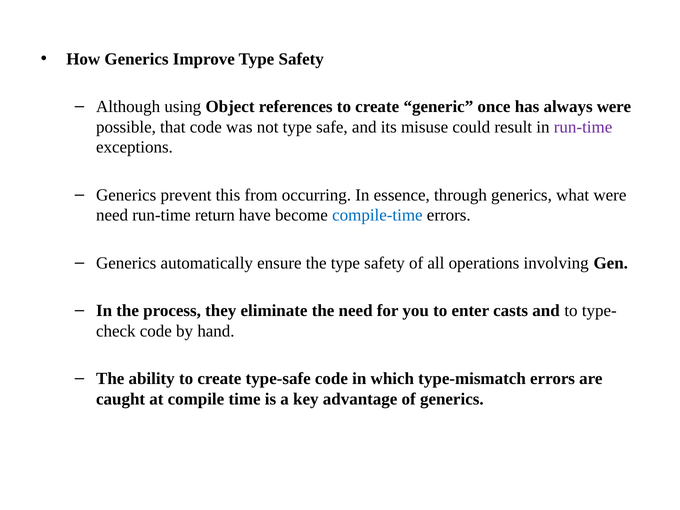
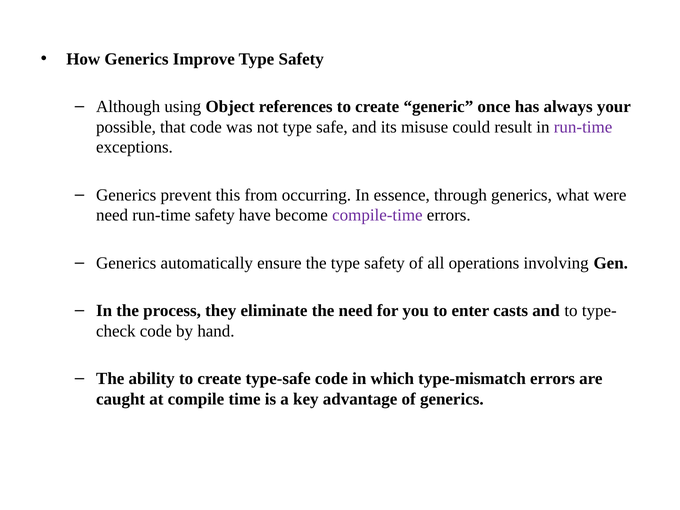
always were: were -> your (614, 107)
run-time return: return -> safety (215, 215)
compile-time colour: blue -> purple (377, 215)
